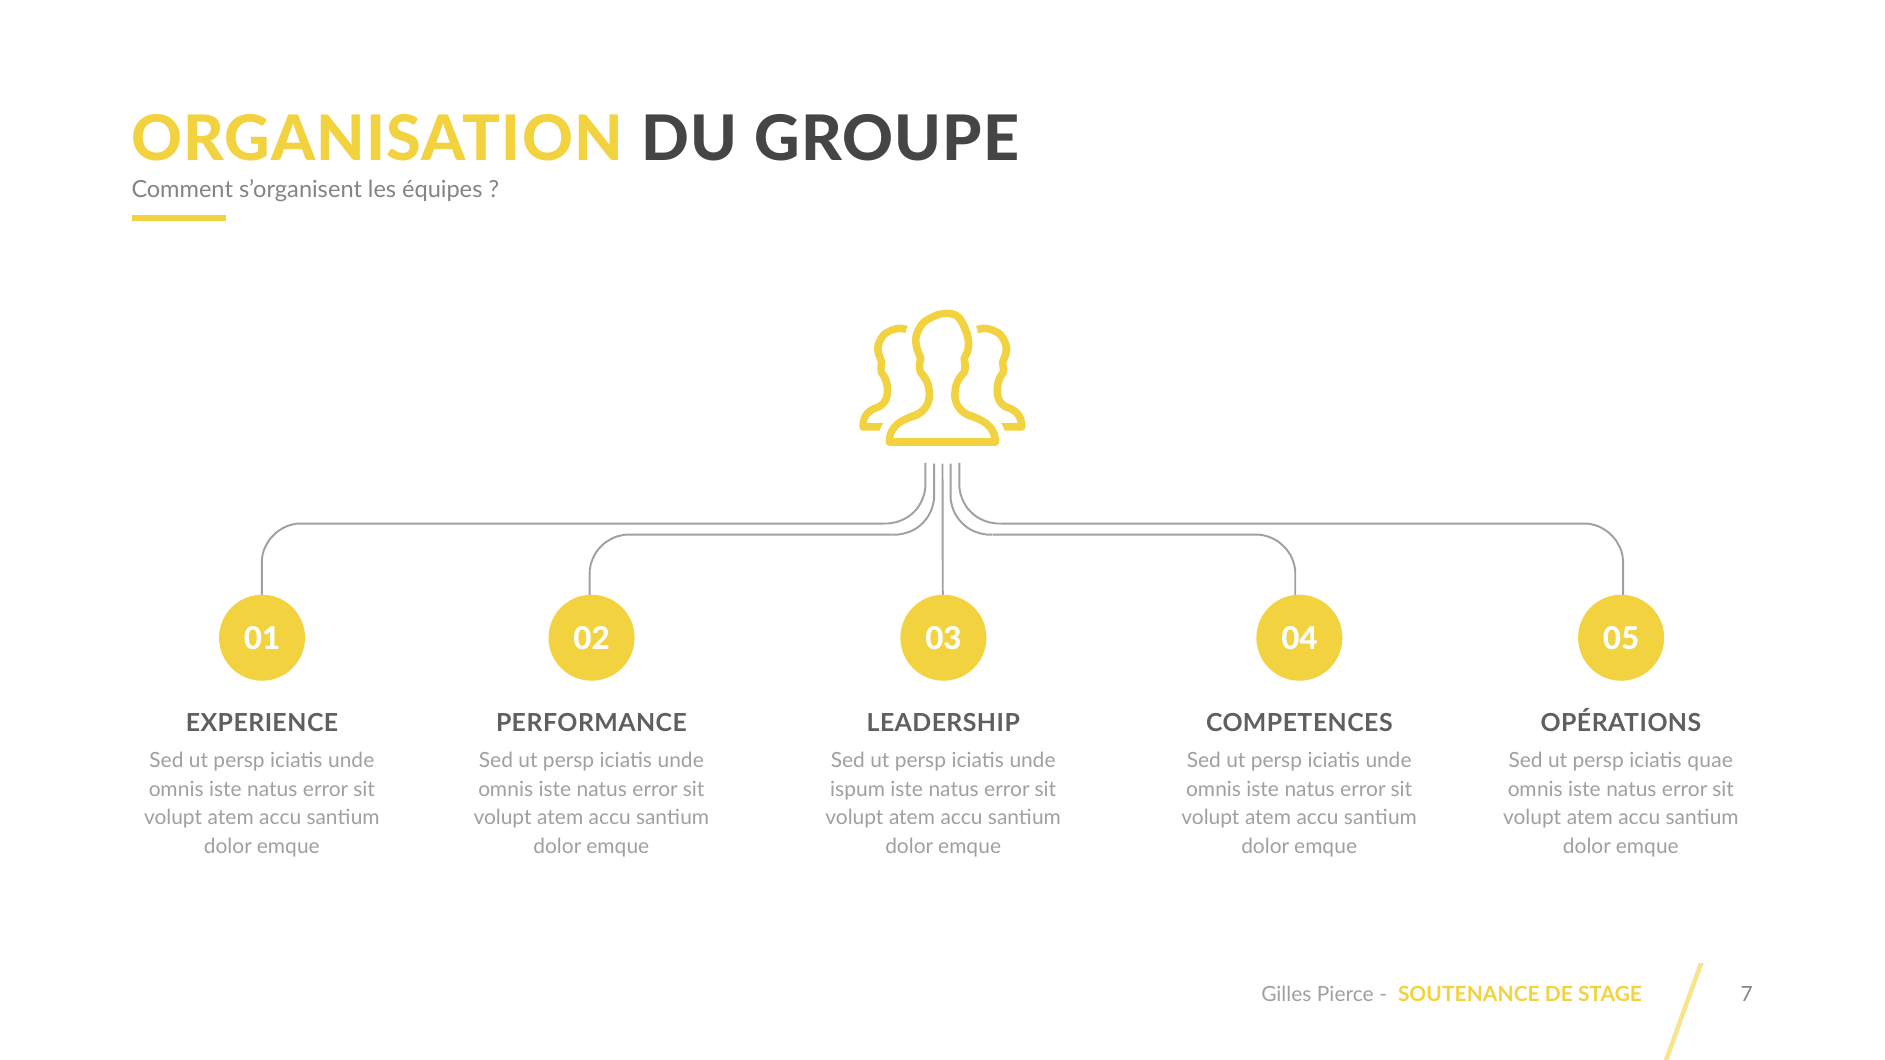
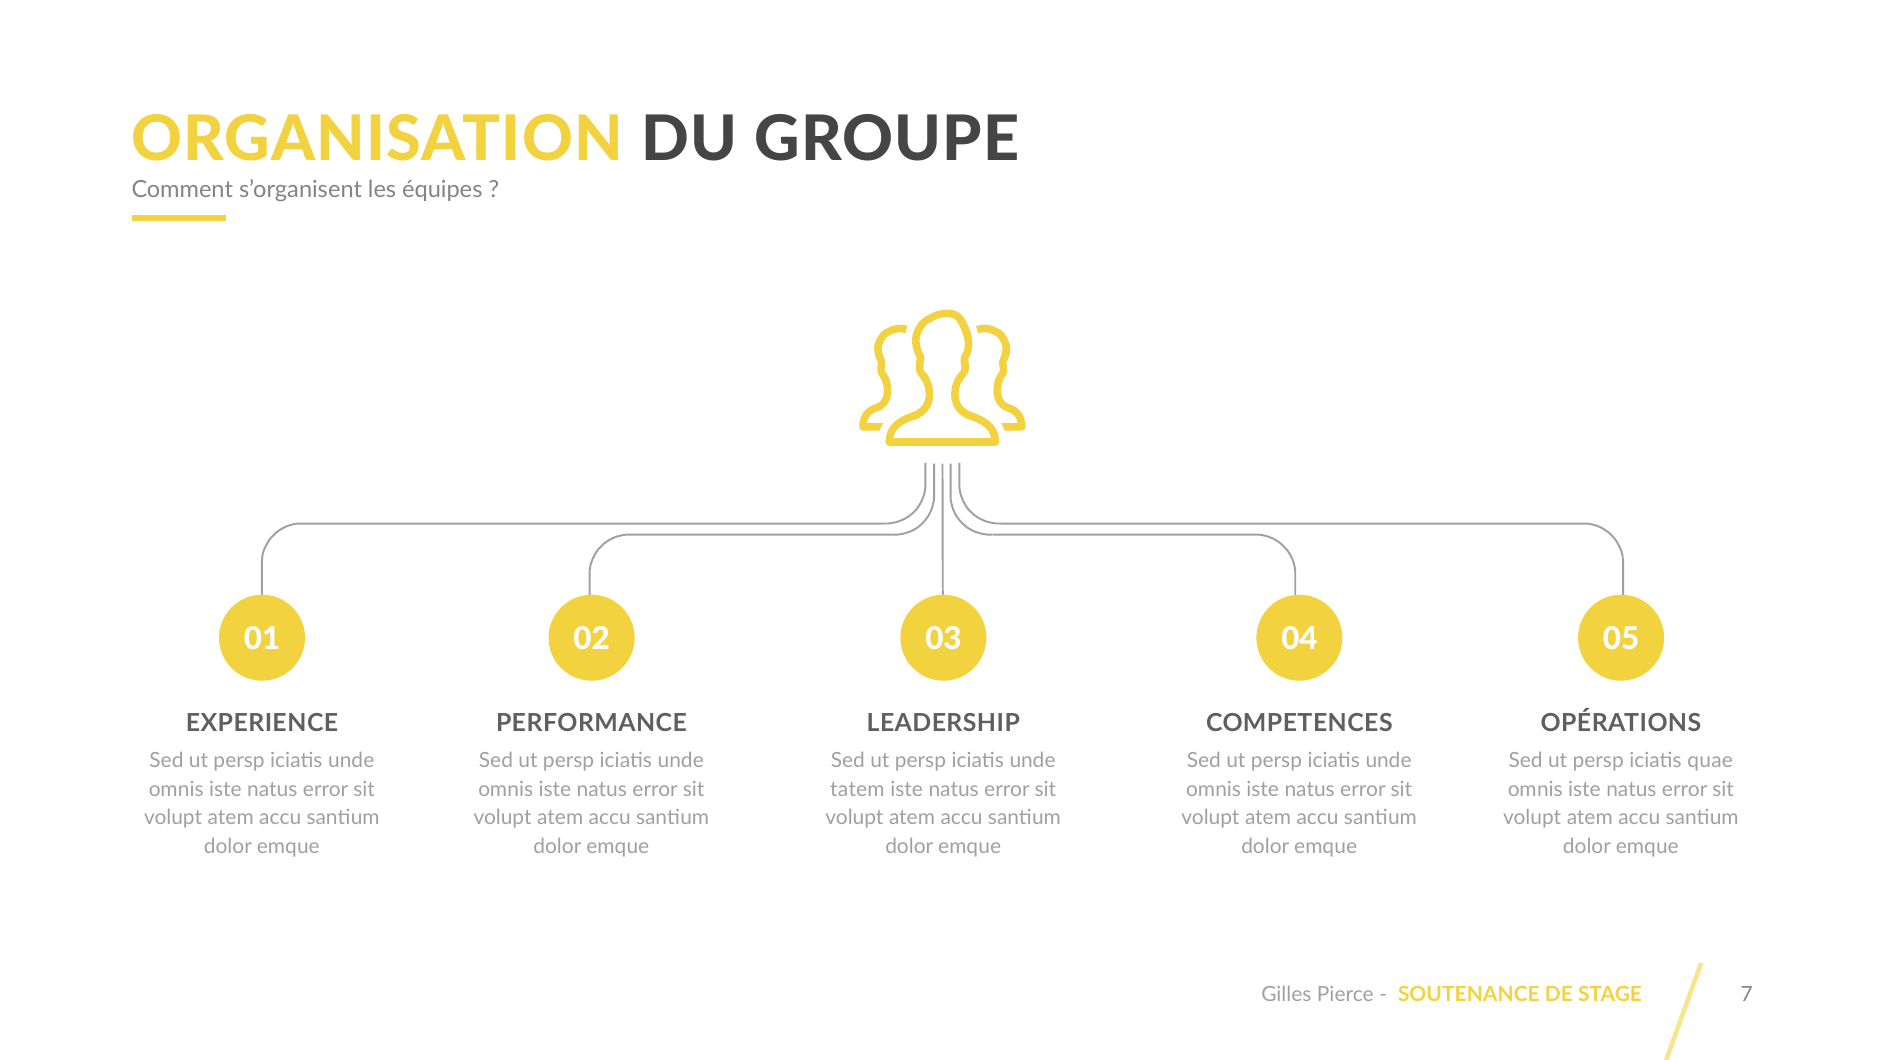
ispum: ispum -> tatem (857, 789)
